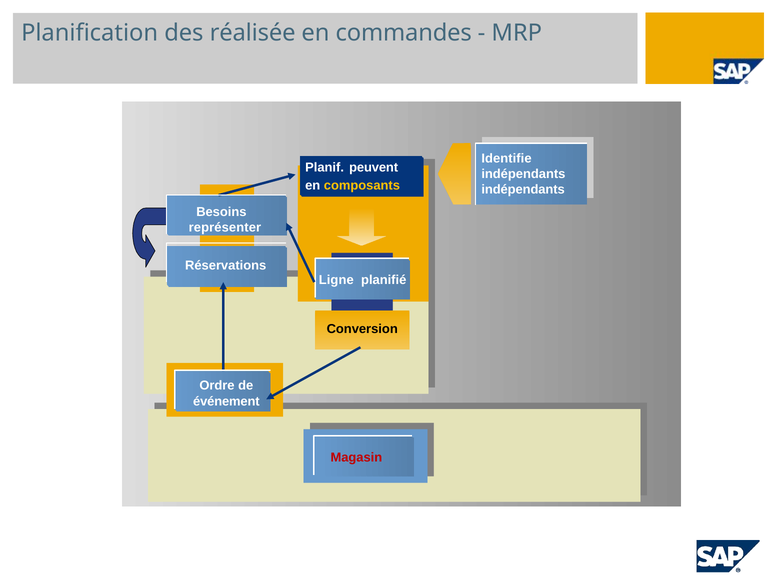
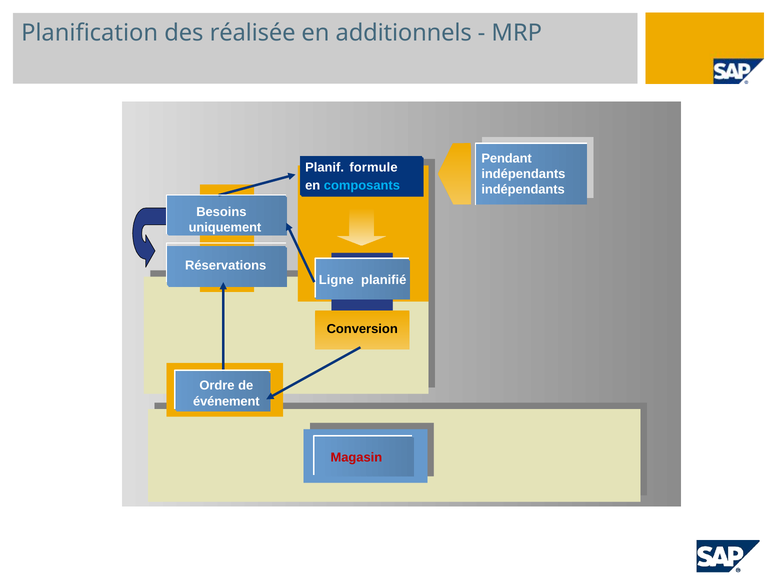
commandes: commandes -> additionnels (404, 33)
Identifie: Identifie -> Pendant (507, 159)
peuvent: peuvent -> formule (374, 168)
composants colour: yellow -> light blue (362, 186)
représenter: représenter -> uniquement (225, 228)
